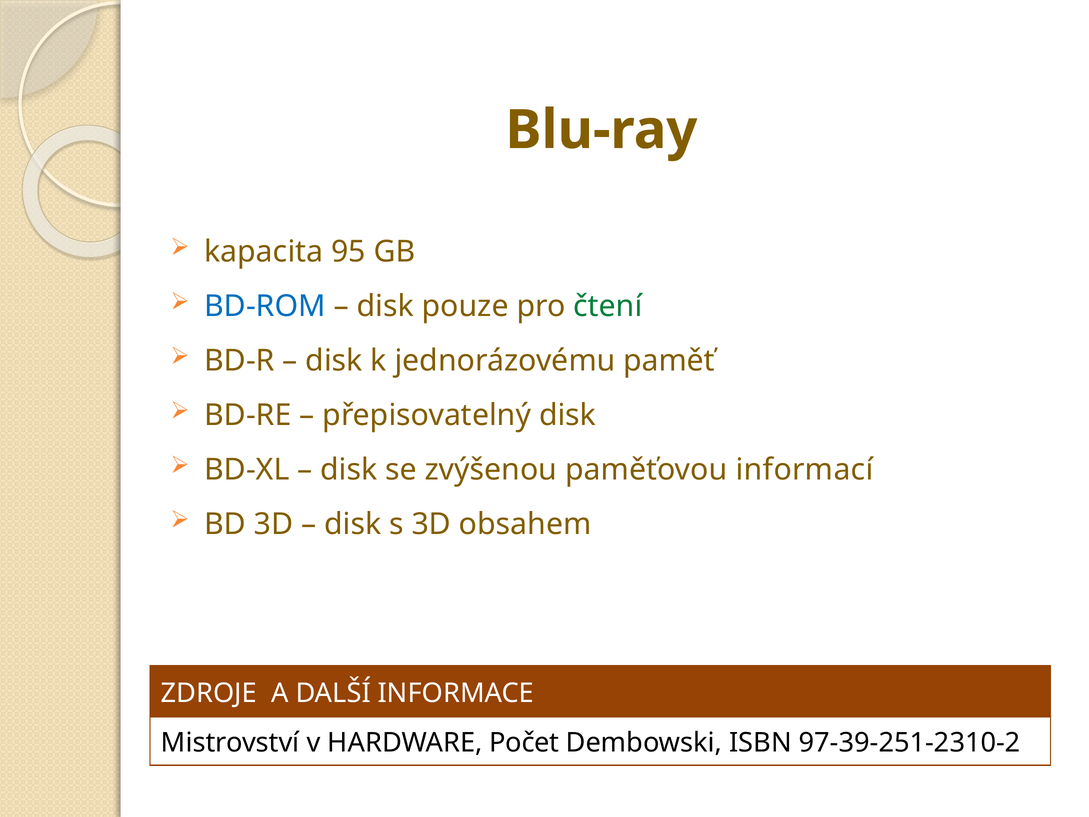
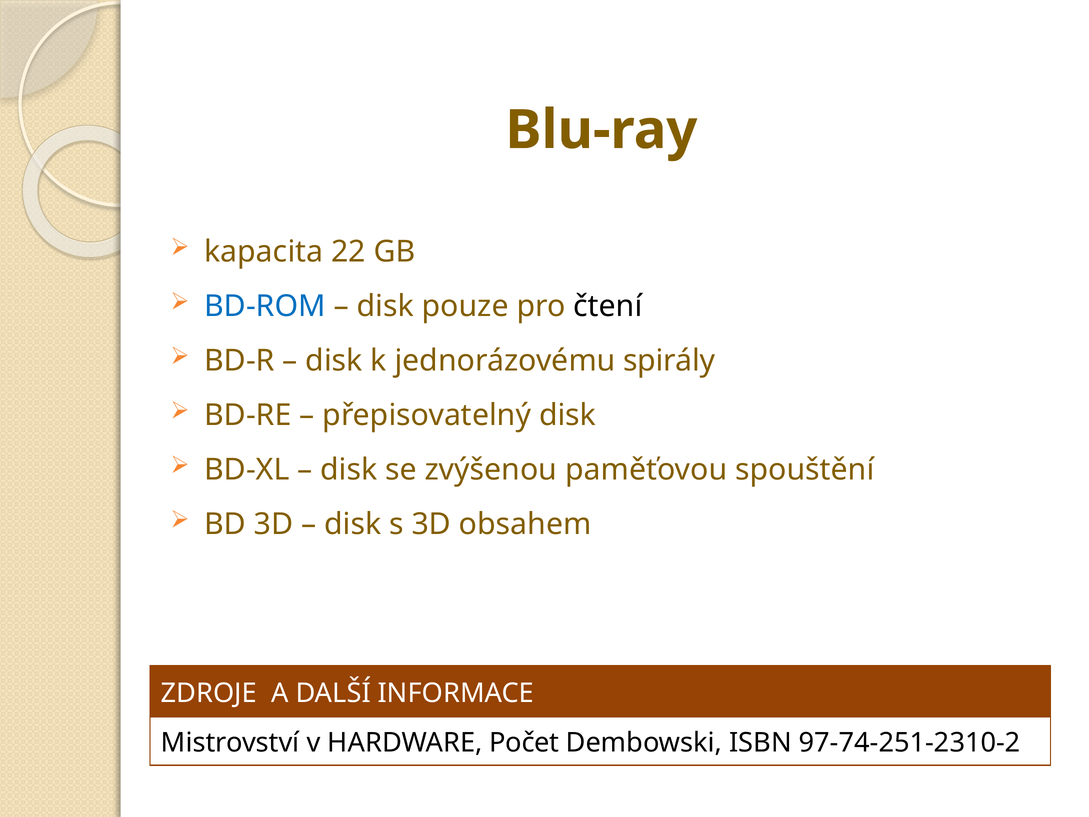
95: 95 -> 22 (348, 252)
čtení colour: green -> black (608, 306)
paměť: paměť -> spirály (669, 361)
informací: informací -> spouštění (805, 470)
97-39-251-2310-2: 97-39-251-2310-2 -> 97-74-251-2310-2 (910, 743)
